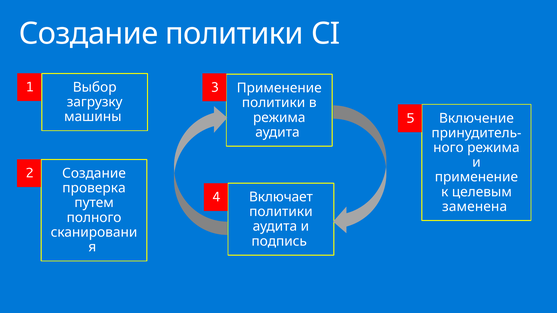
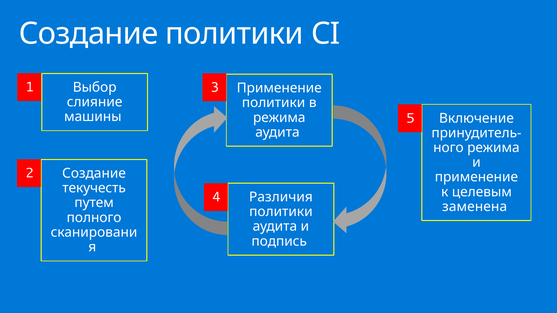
загрузку: загрузку -> слияние (95, 102)
проверка: проверка -> текучесть (94, 188)
Включает: Включает -> Различия (281, 197)
